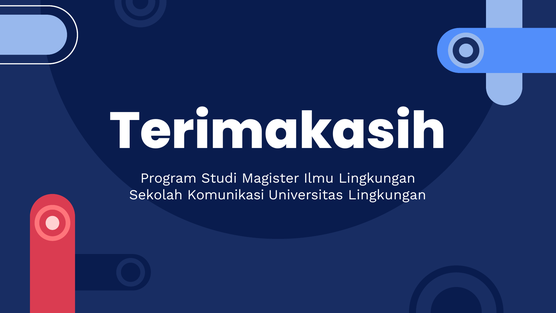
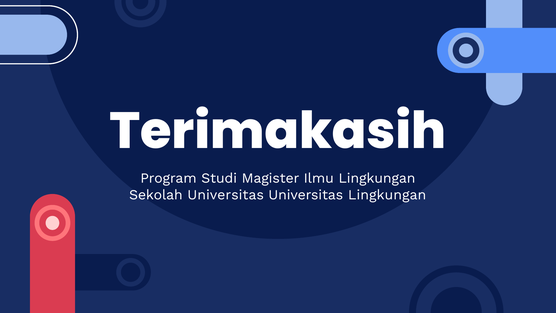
Sekolah Komunikasi: Komunikasi -> Universitas (226, 195)
